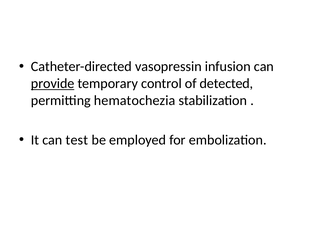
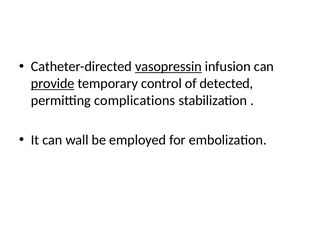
vasopressin underline: none -> present (168, 67)
hematochezia: hematochezia -> complications (135, 100)
test: test -> wall (77, 140)
